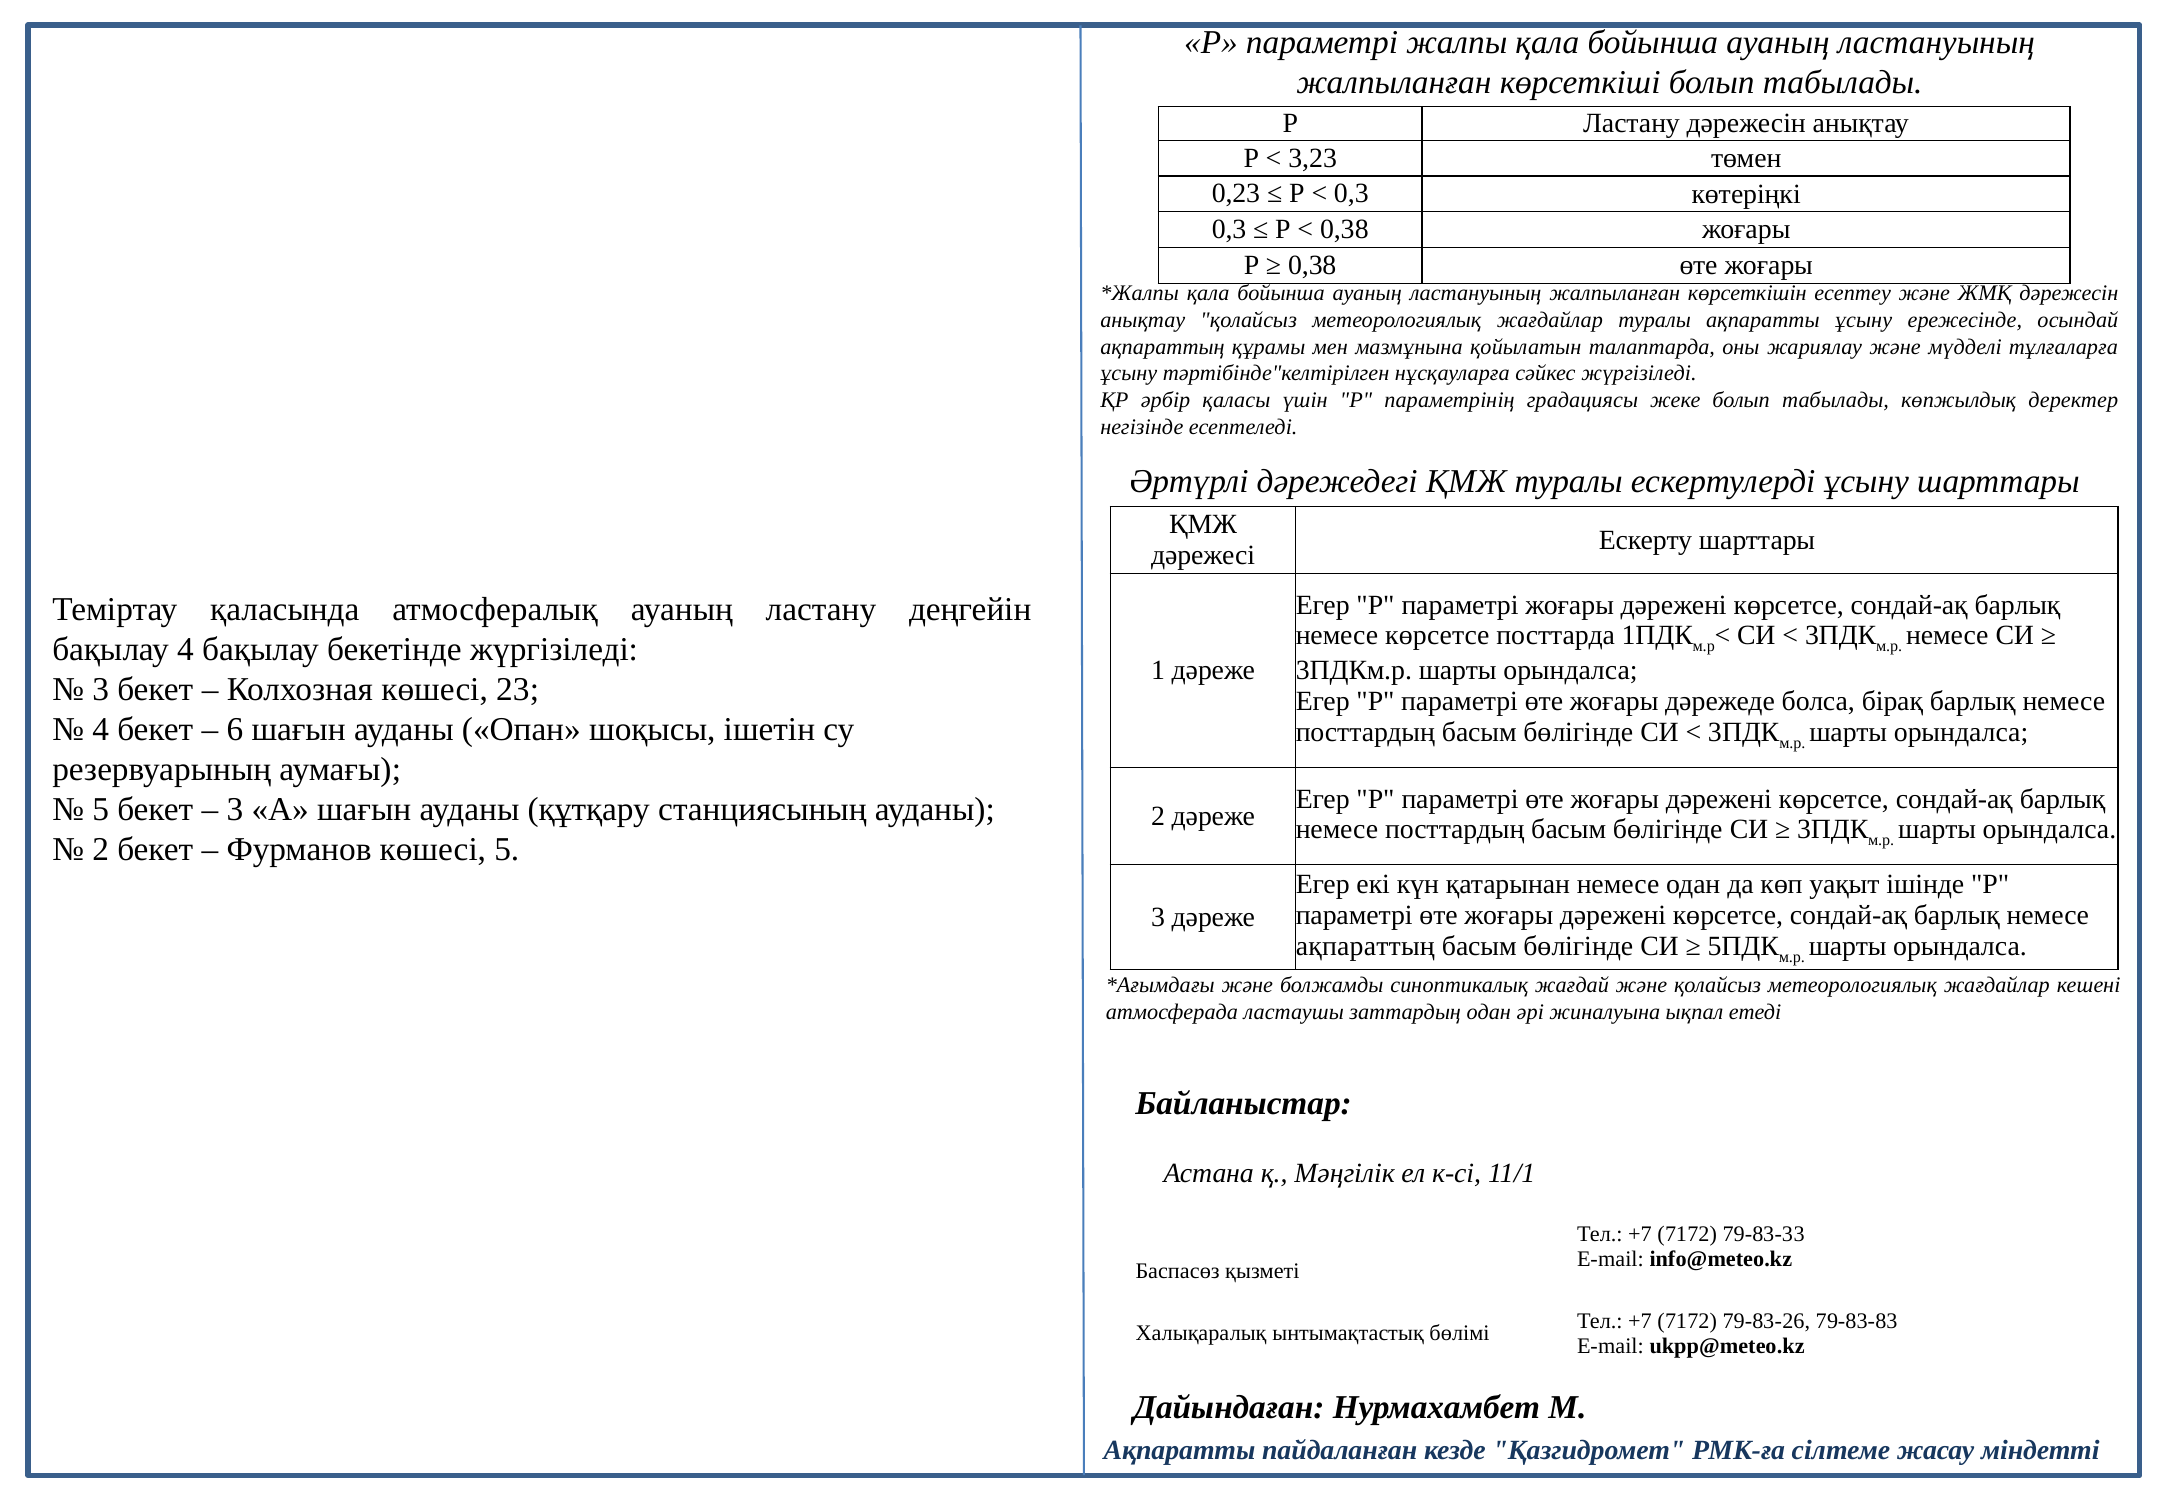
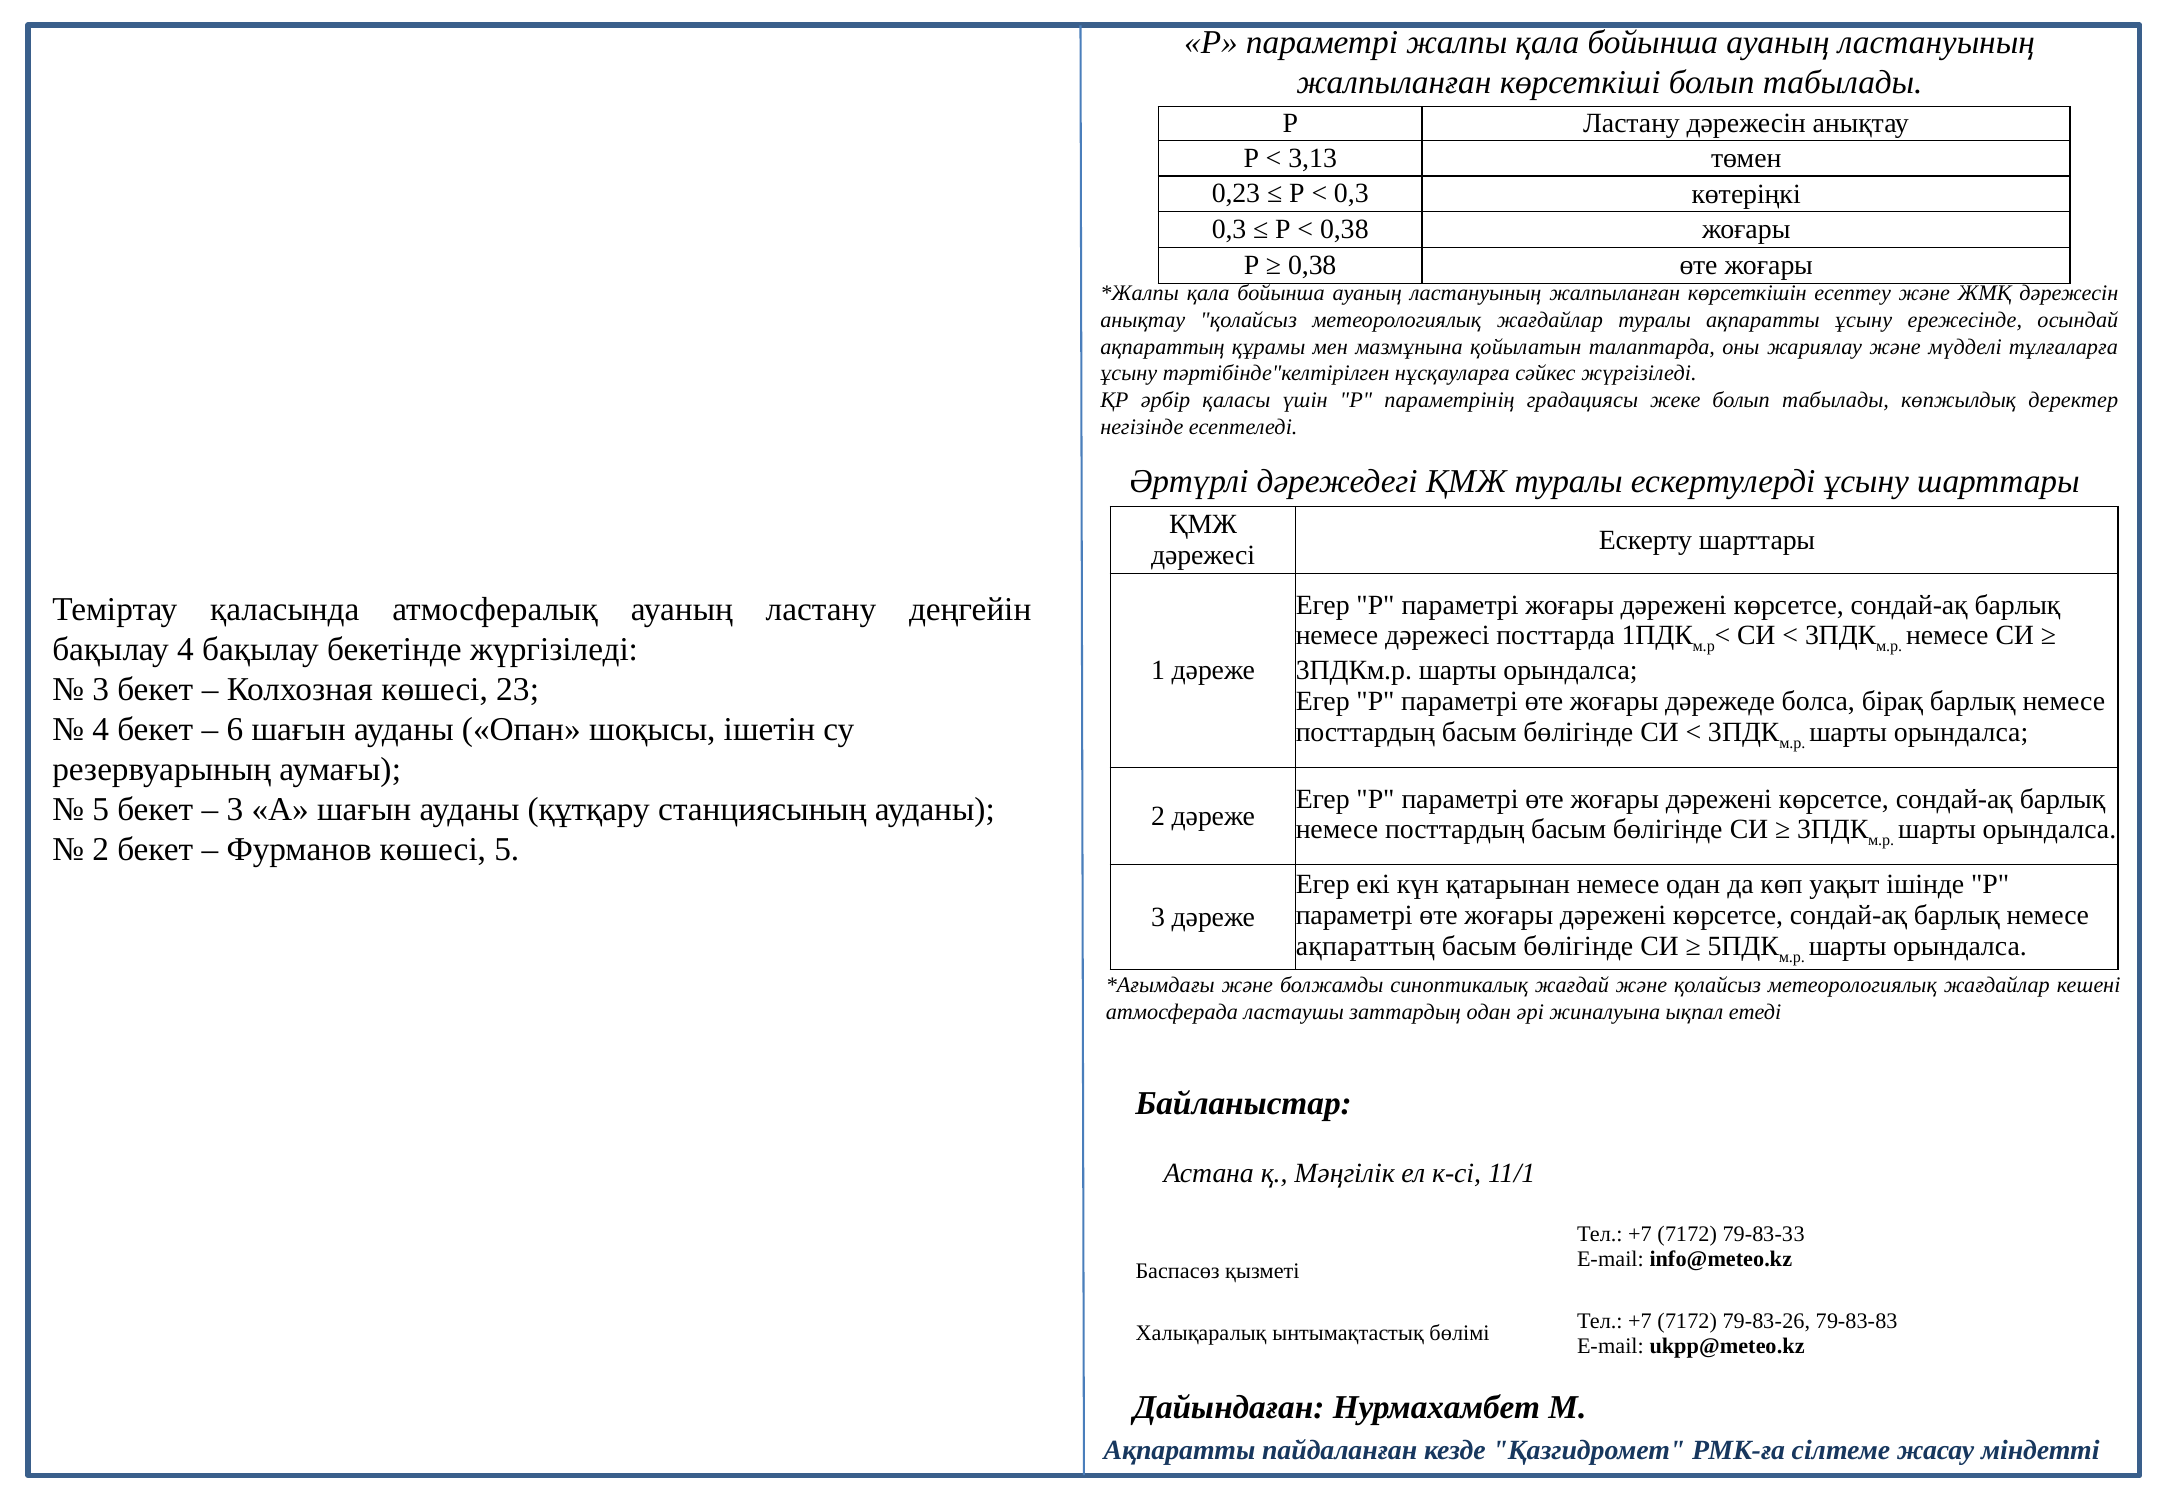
3,23: 3,23 -> 3,13 (1313, 158)
немесе көрсетсе: көрсетсе -> дәрежесі (1437, 636)
